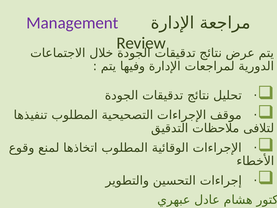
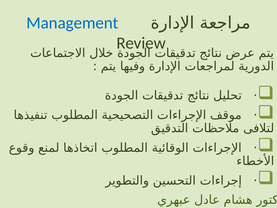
Management colour: purple -> blue (72, 23)
